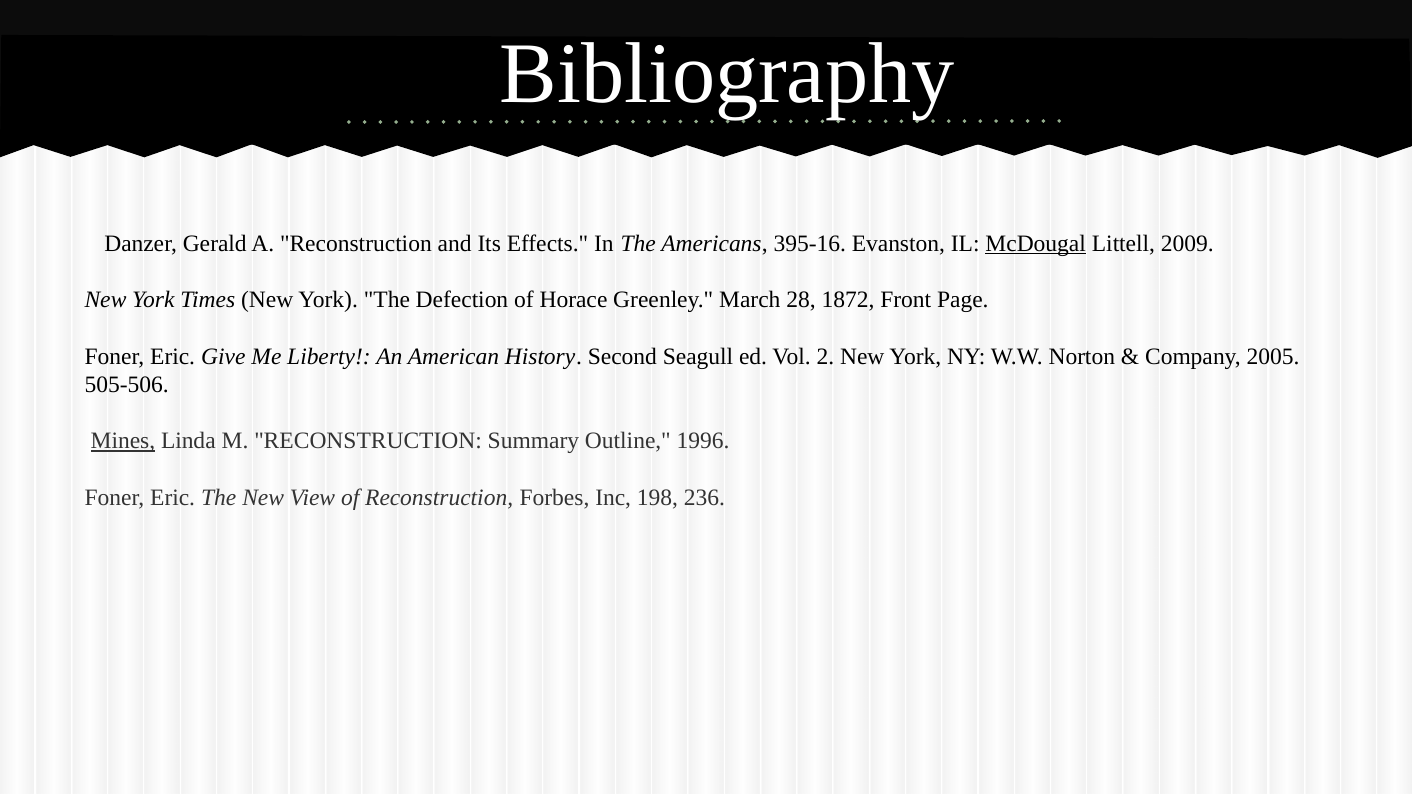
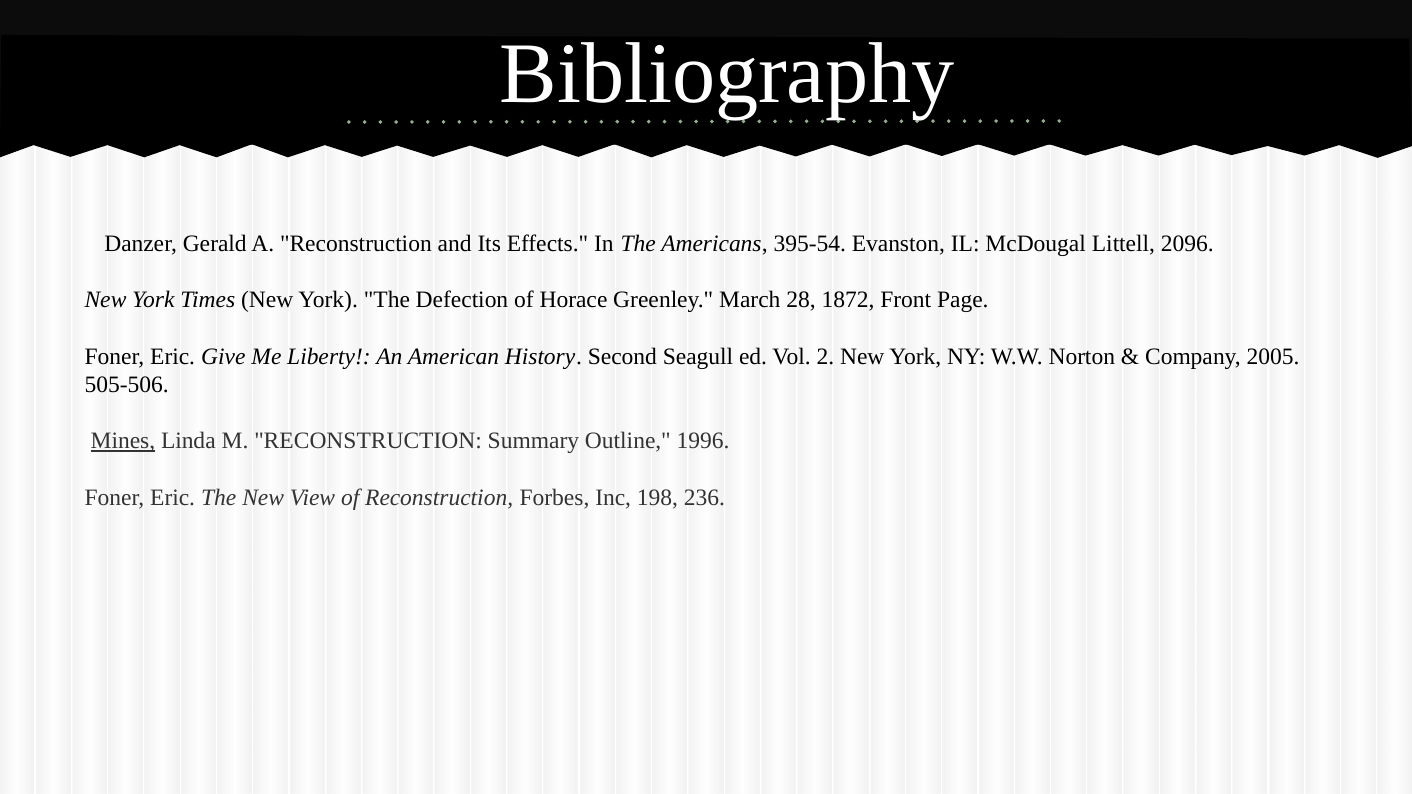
395-16: 395-16 -> 395-54 (810, 243)
McDougal underline: present -> none (1036, 243)
2009: 2009 -> 2096 (1187, 243)
